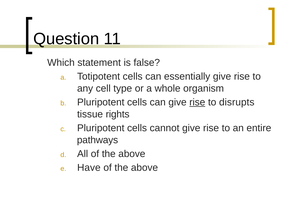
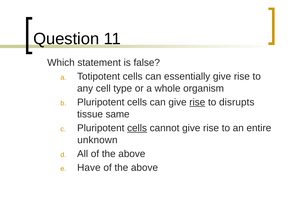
rights: rights -> same (118, 114)
cells underline: none -> present (137, 128)
pathways: pathways -> unknown (97, 140)
